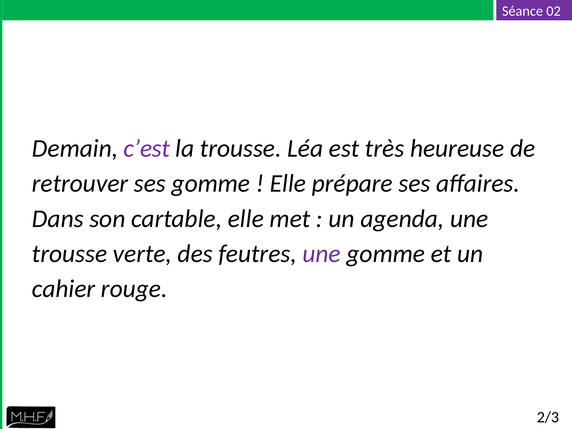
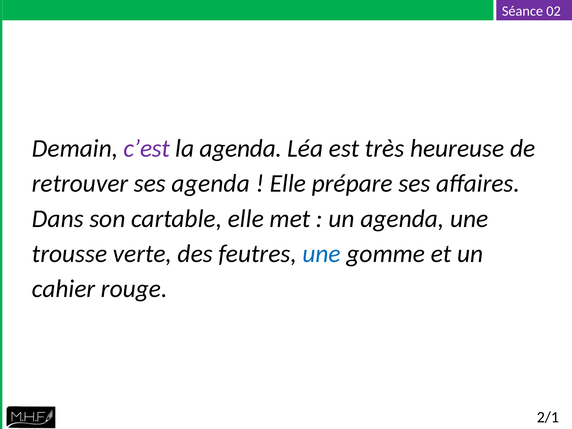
la trousse: trousse -> agenda (241, 148)
ses gomme: gomme -> agenda (211, 184)
une colour: purple -> blue (322, 254)
2/3: 2/3 -> 2/1 (548, 417)
